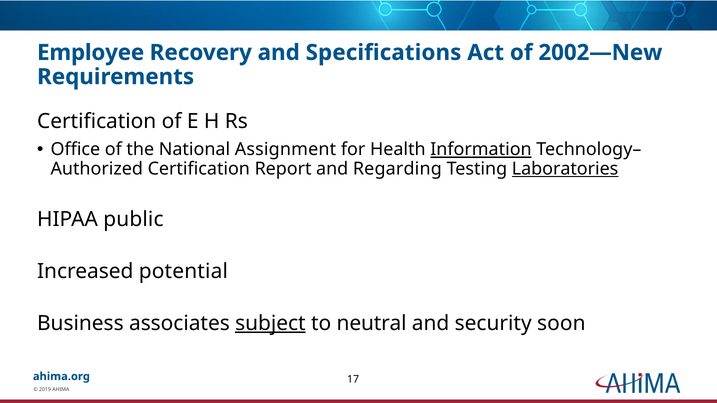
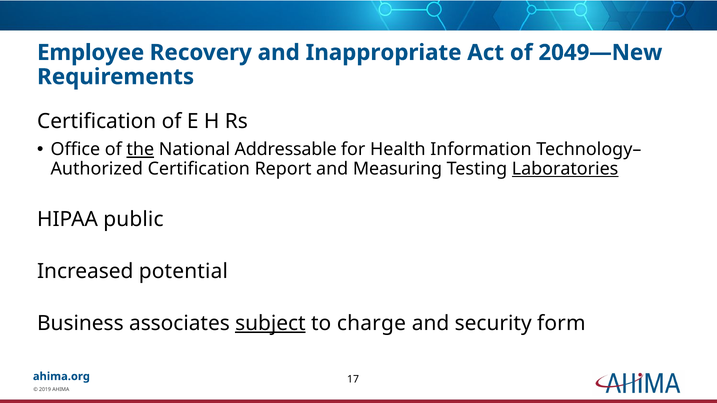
Specifications: Specifications -> Inappropriate (384, 53)
2002—New: 2002—New -> 2049—New (600, 53)
the underline: none -> present (140, 150)
Assignment: Assignment -> Addressable (286, 150)
Information underline: present -> none (481, 150)
Regarding: Regarding -> Measuring (398, 169)
neutral: neutral -> charge (371, 324)
soon: soon -> form (561, 324)
